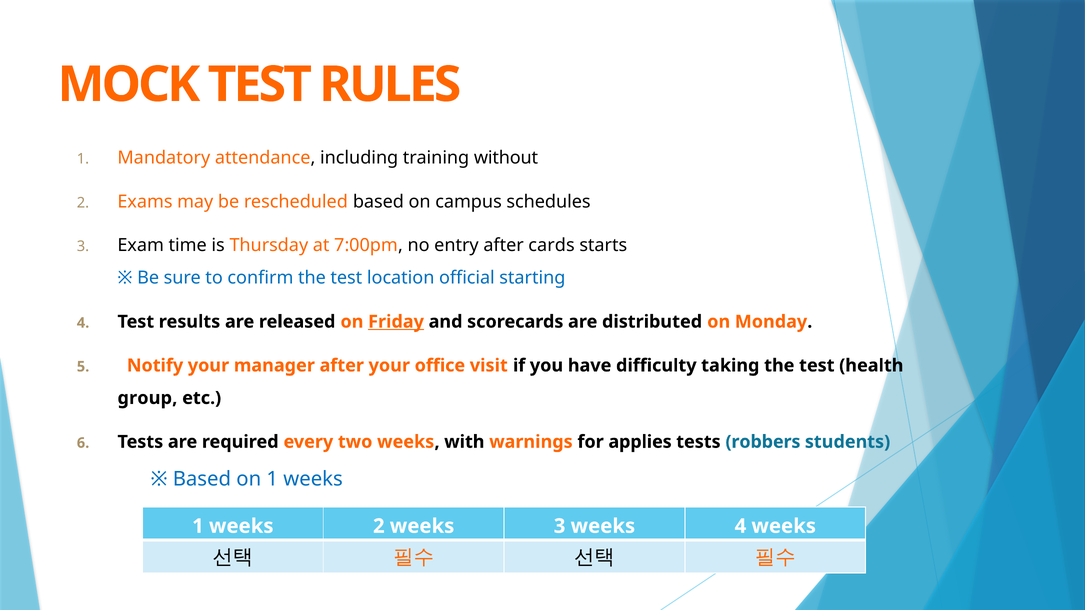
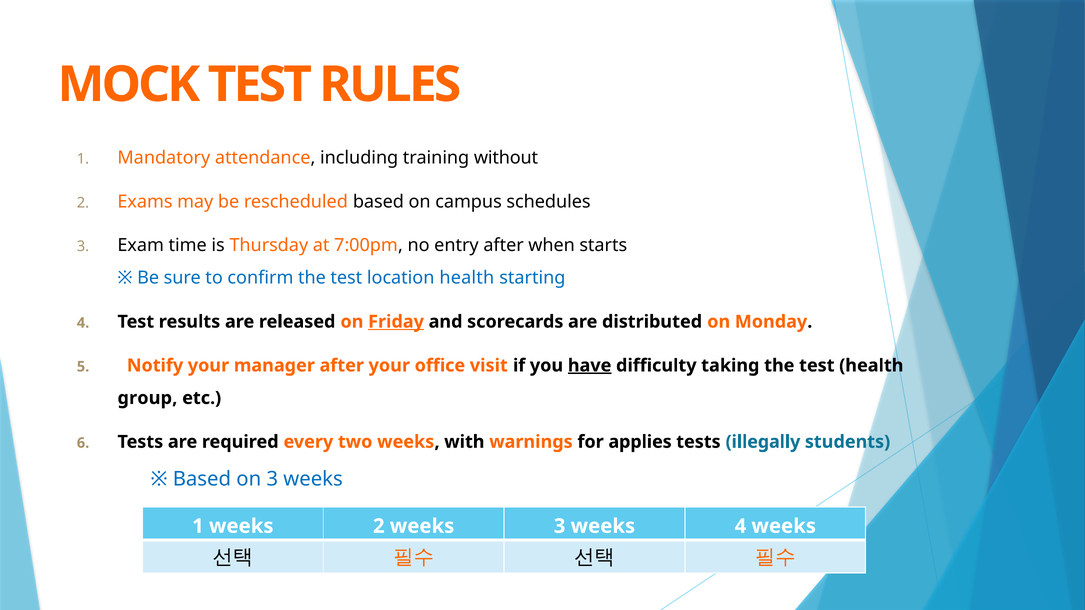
cards: cards -> when (552, 246)
location official: official -> health (467, 278)
have underline: none -> present (590, 366)
robbers: robbers -> illegally (763, 442)
on 1: 1 -> 3 (272, 479)
